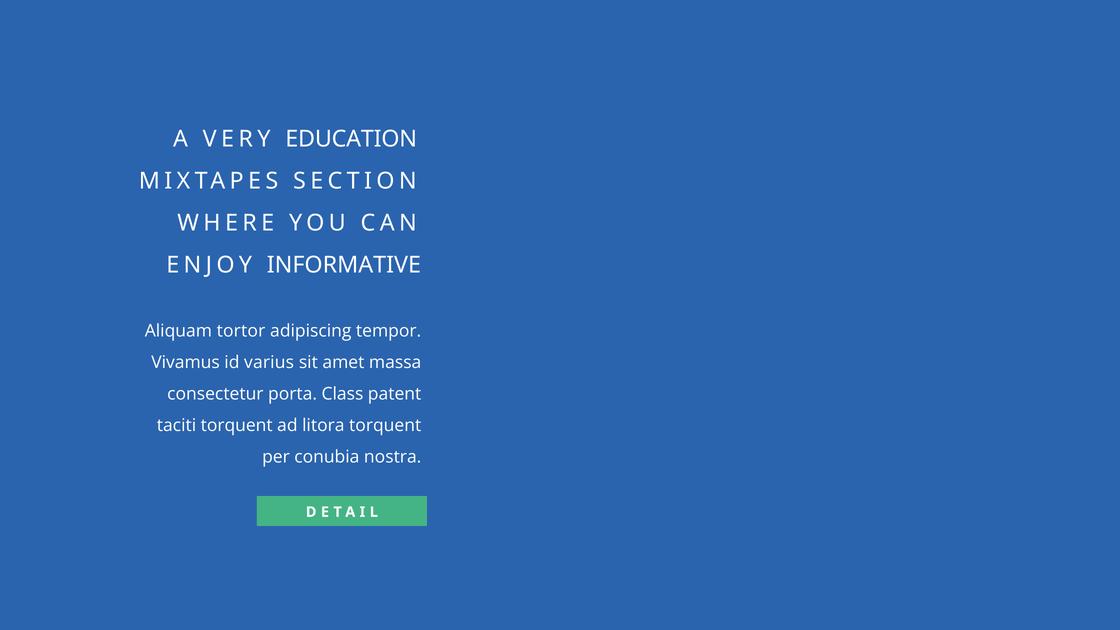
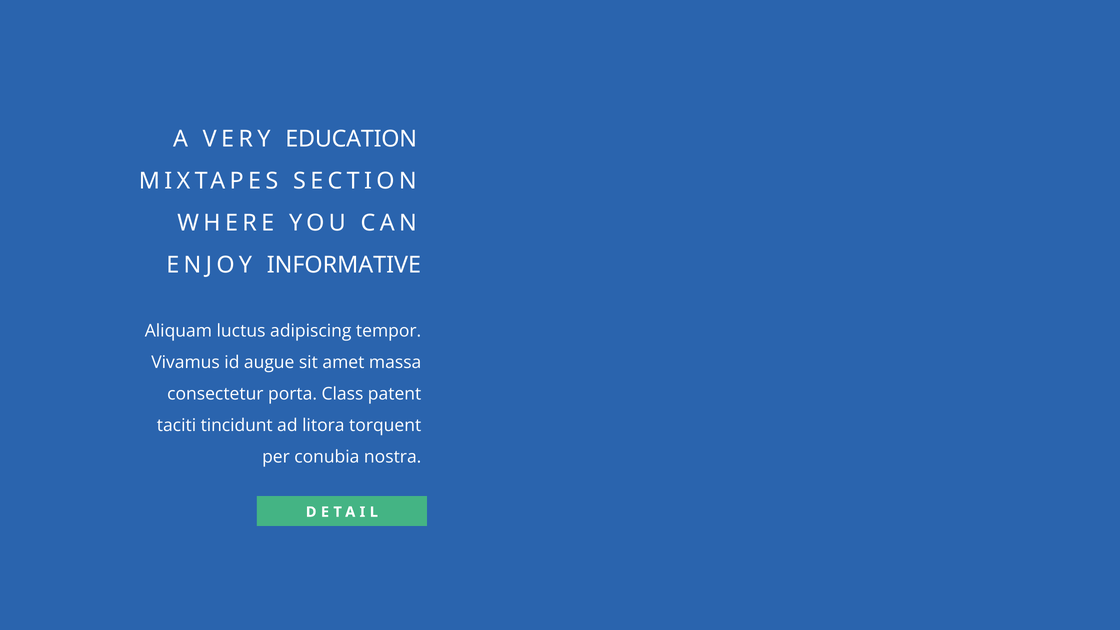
tortor: tortor -> luctus (241, 331)
varius: varius -> augue (269, 362)
taciti torquent: torquent -> tincidunt (237, 425)
